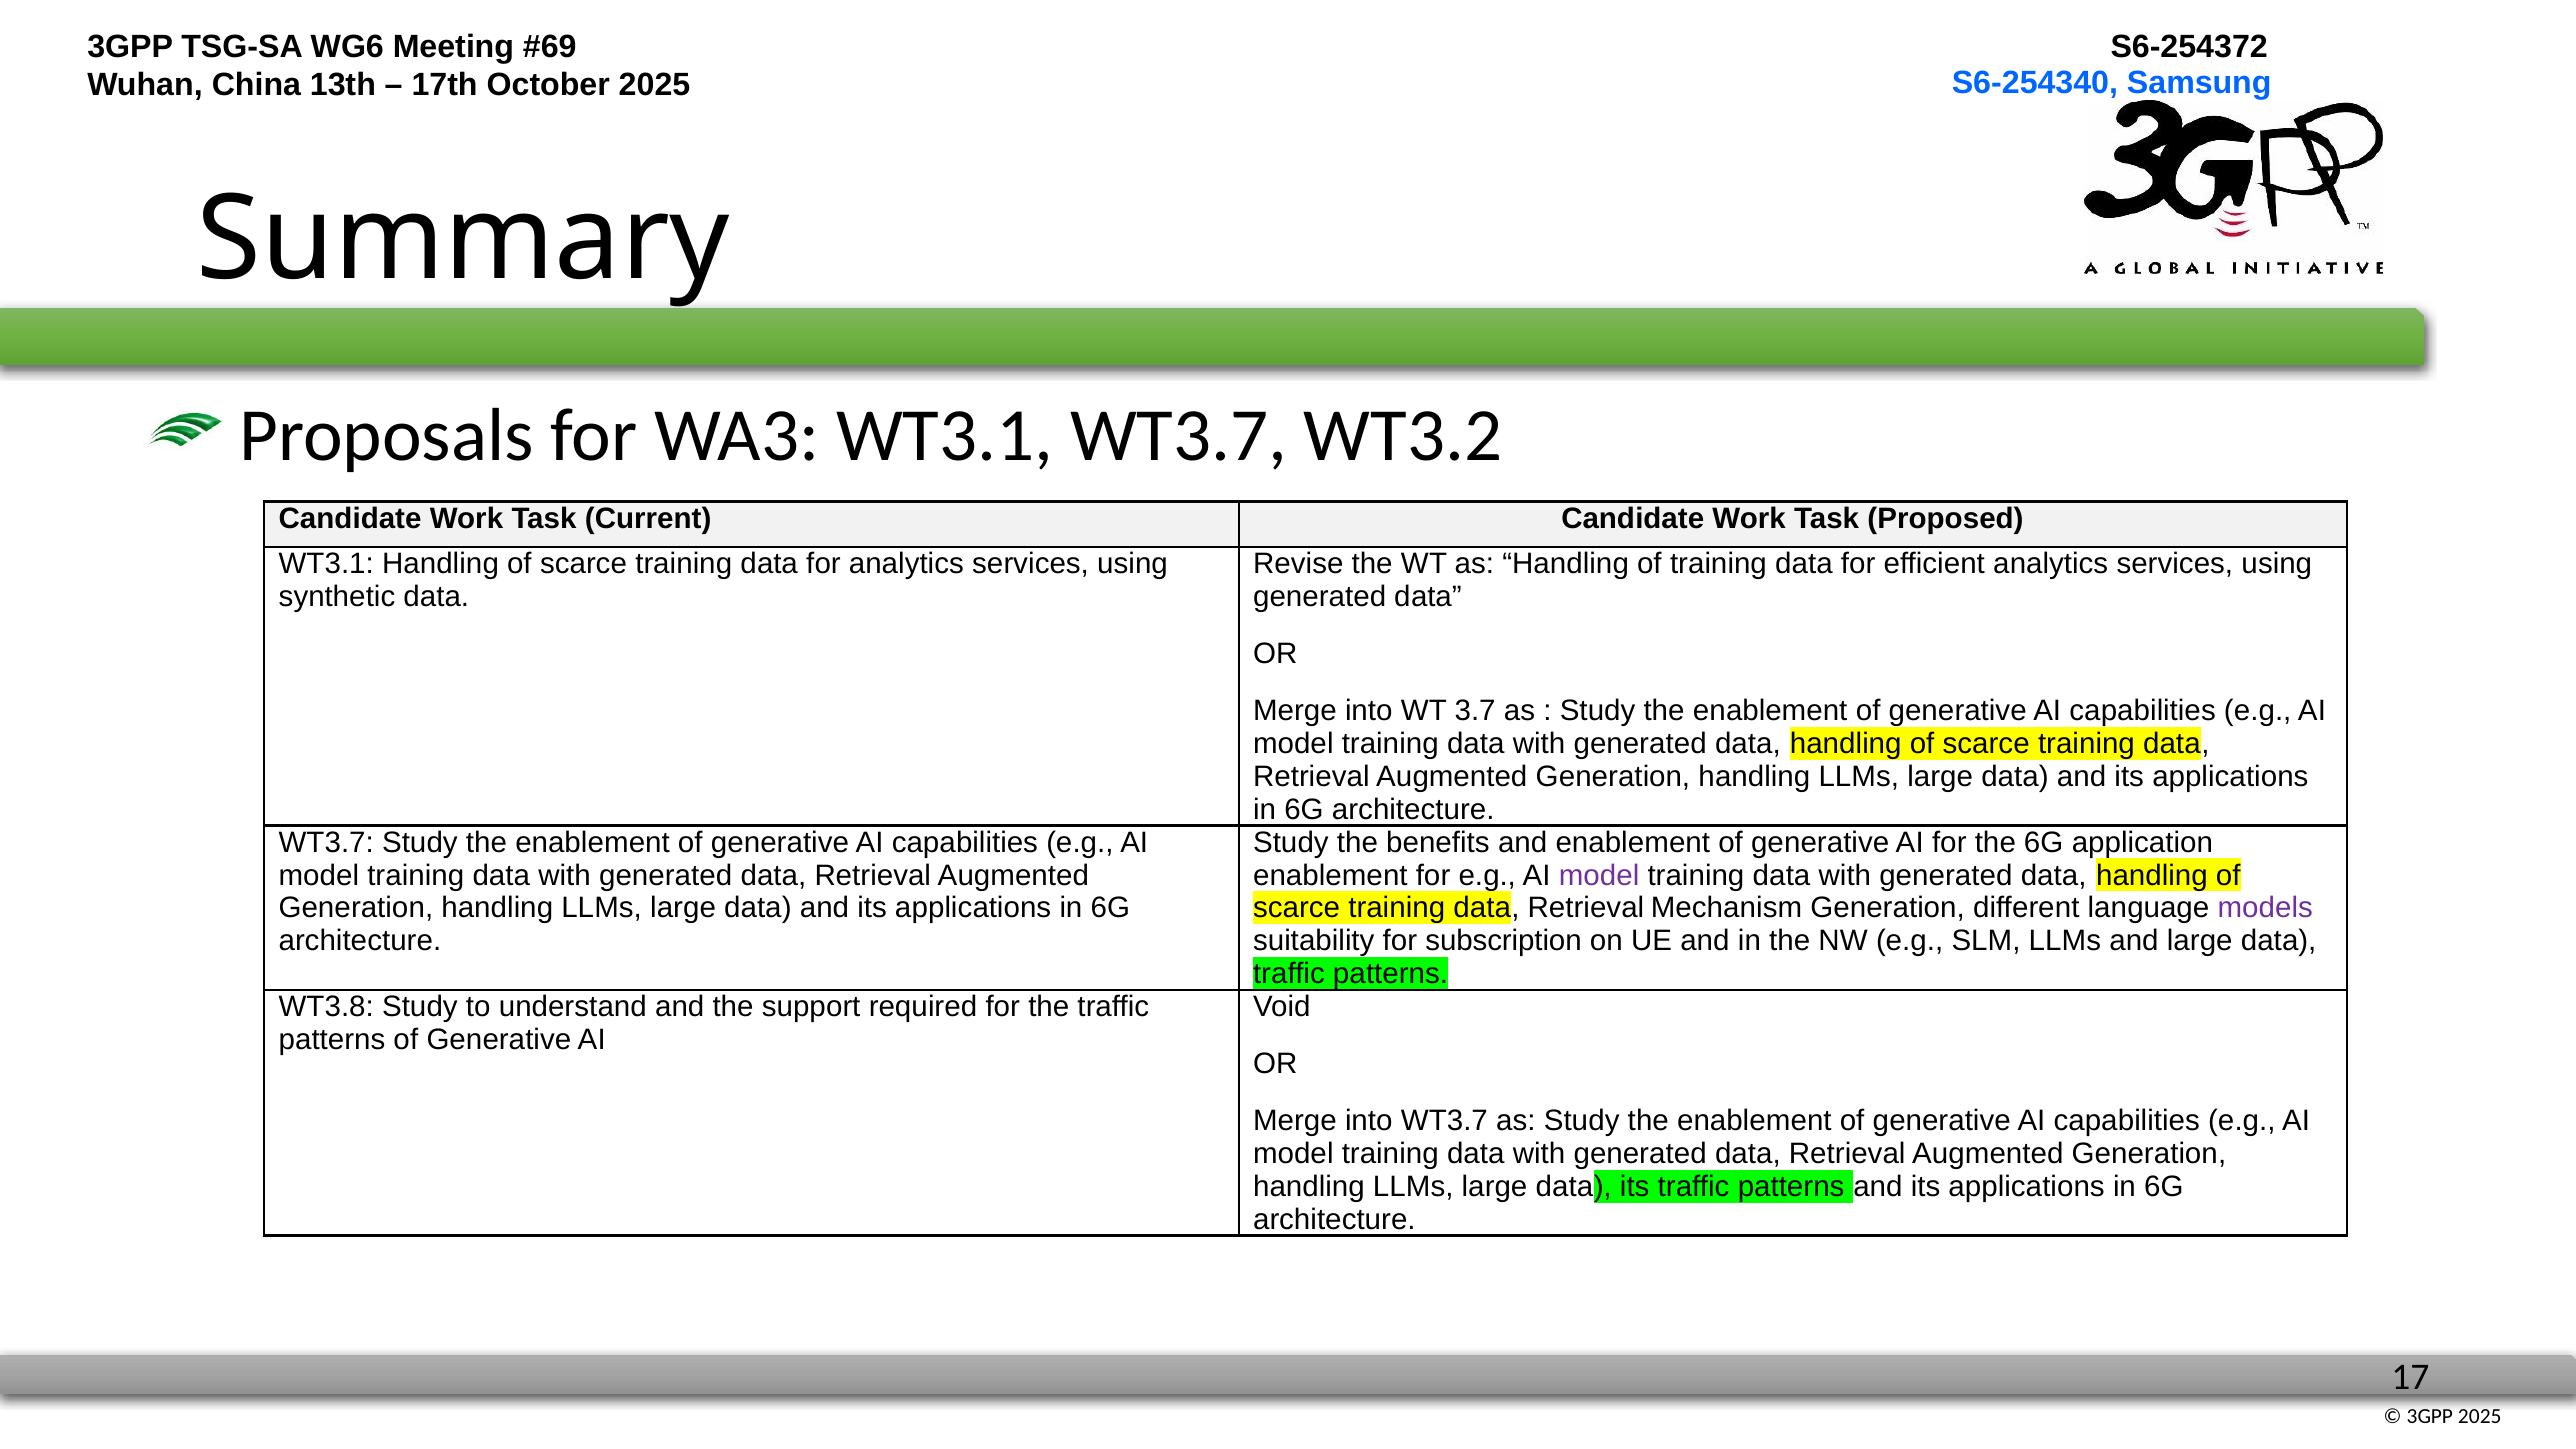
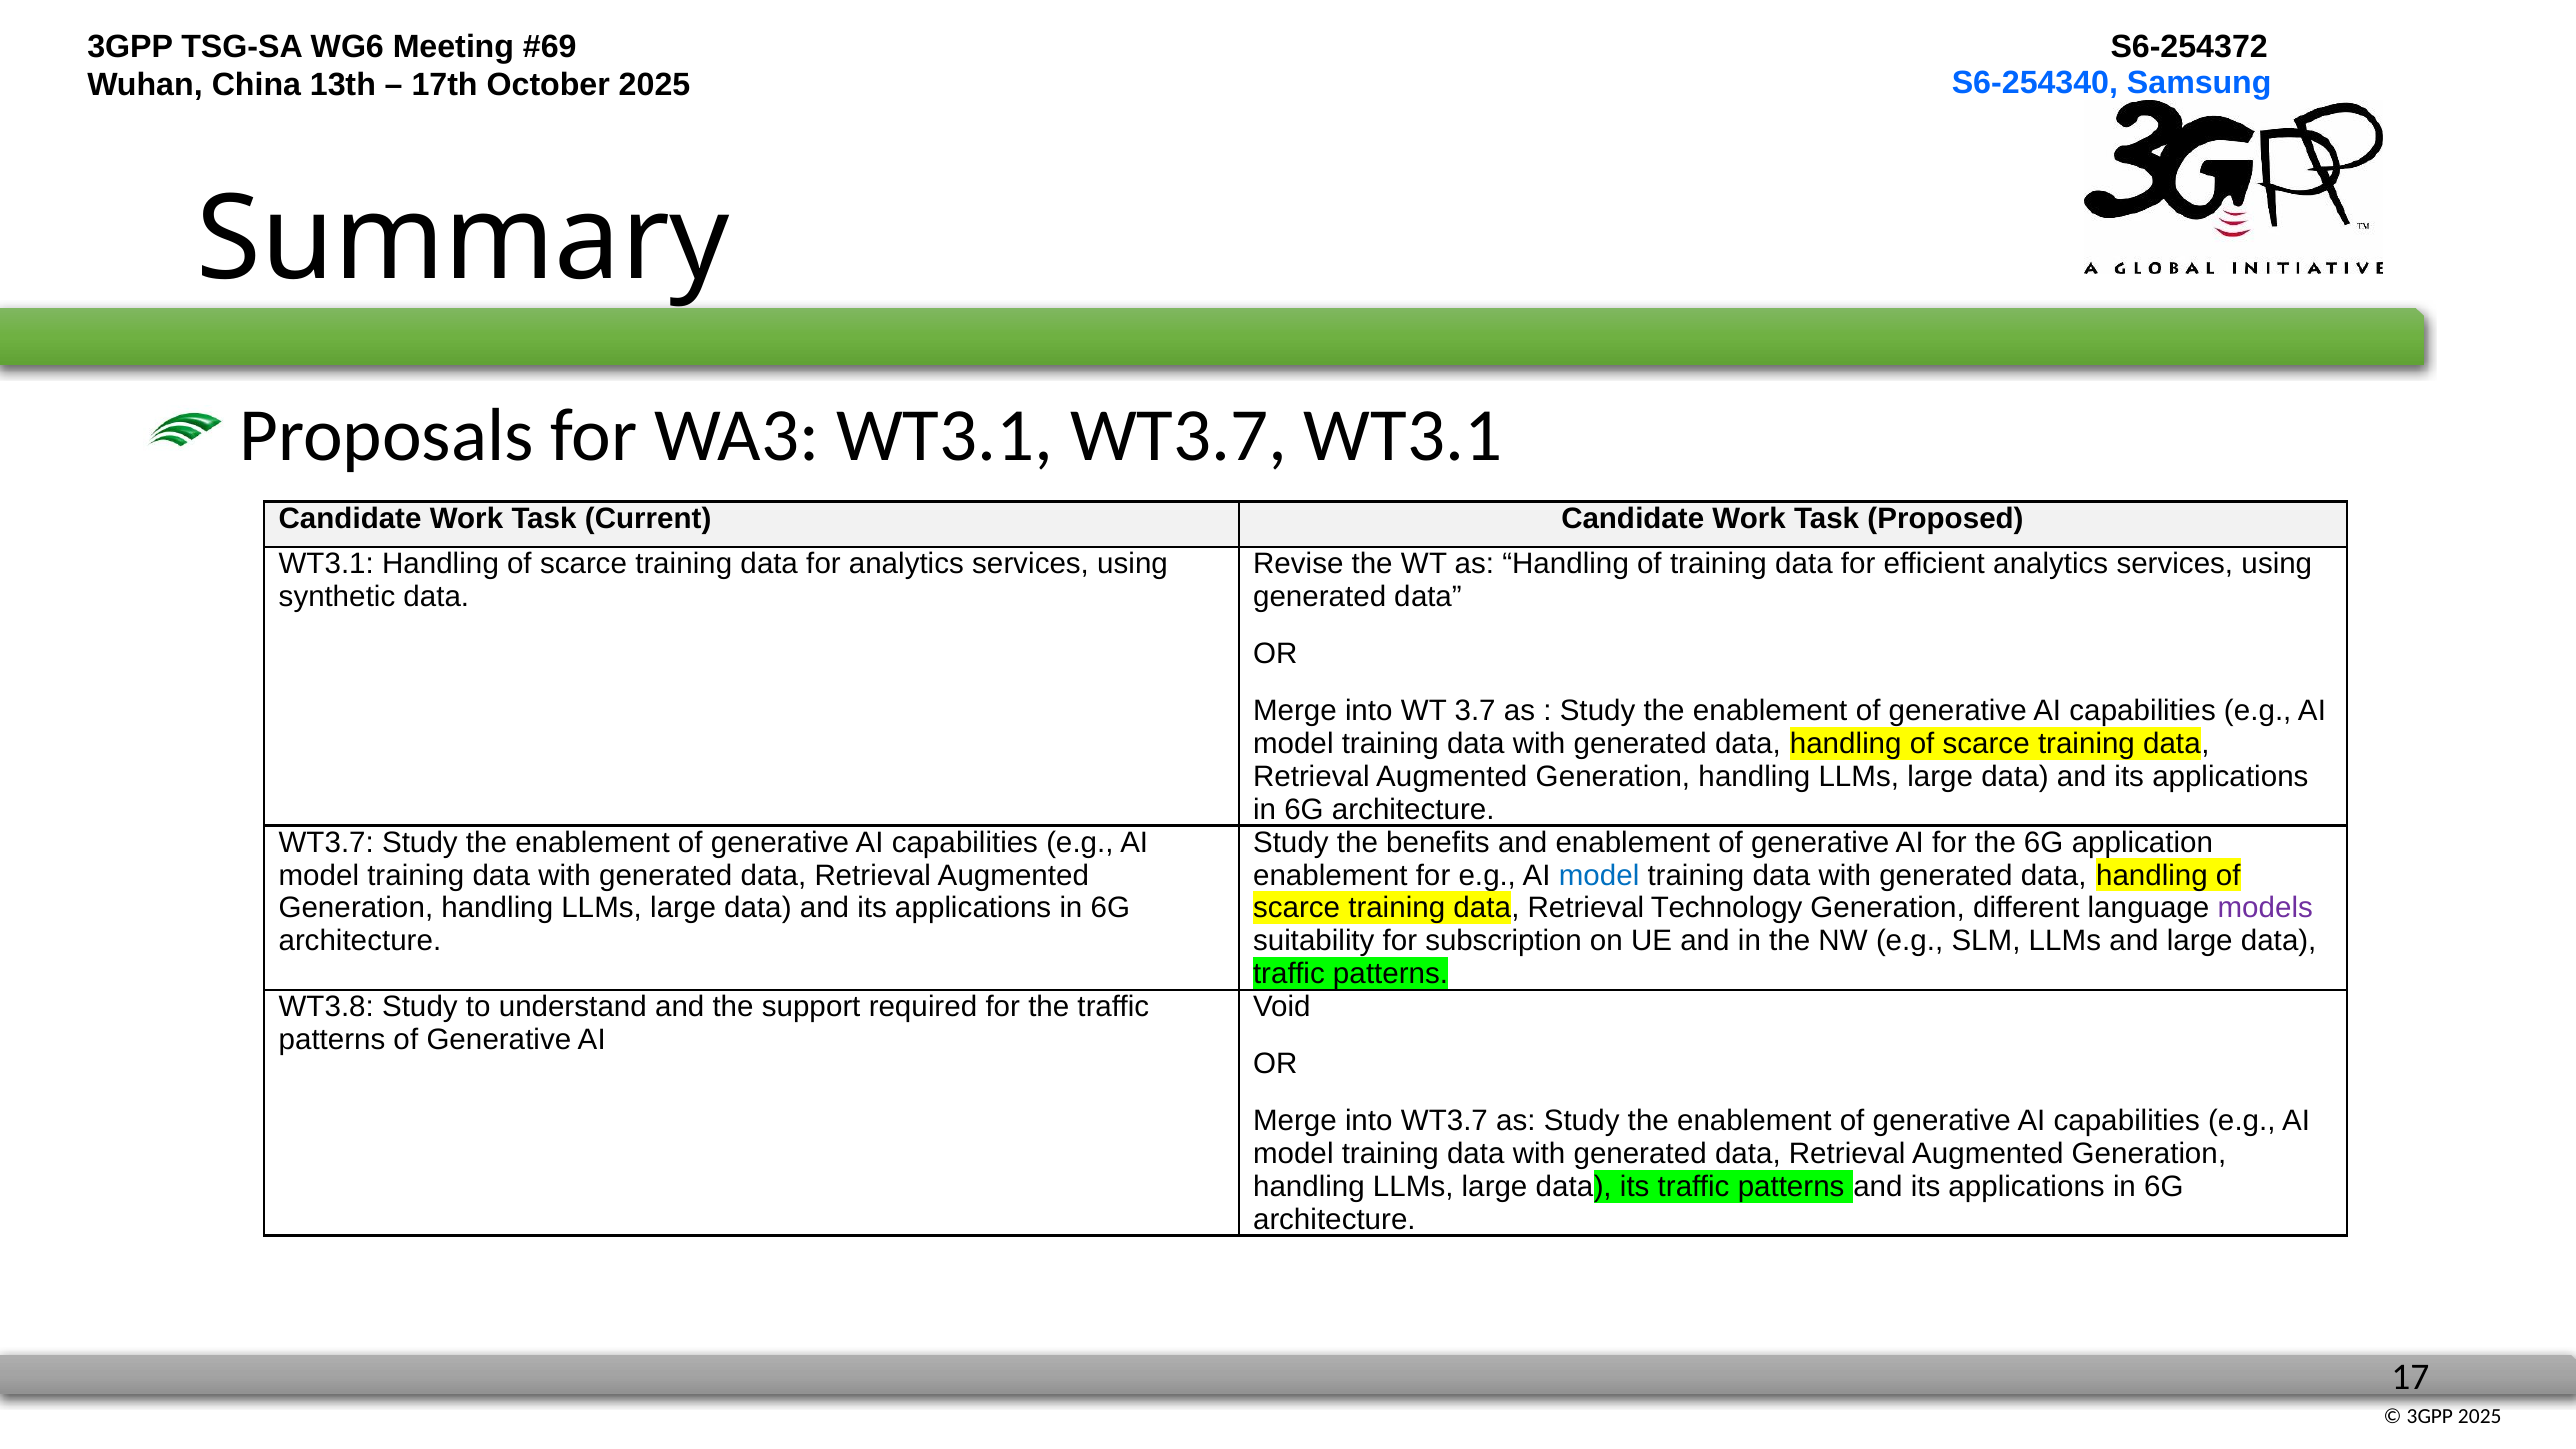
WT3.7 WT3.2: WT3.2 -> WT3.1 (1403, 436)
model colour: purple -> blue (1599, 875)
Mechanism: Mechanism -> Technology (1727, 908)
